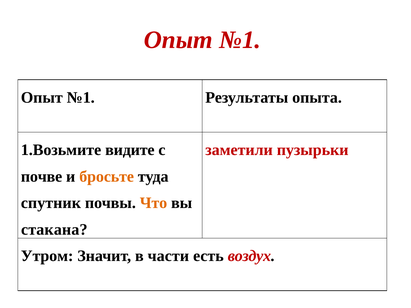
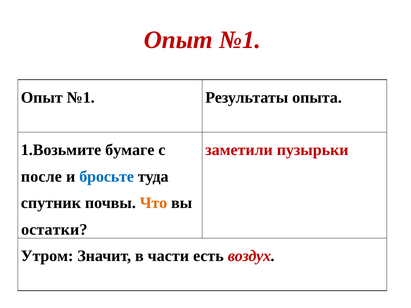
видите: видите -> бумаге (130, 150)
почве: почве -> после (41, 177)
бросьте colour: orange -> blue (107, 177)
стакана: стакана -> остатки (54, 230)
